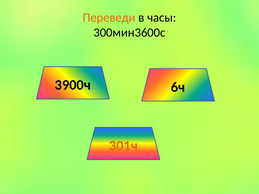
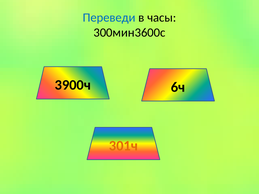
Переведи colour: orange -> blue (109, 18)
